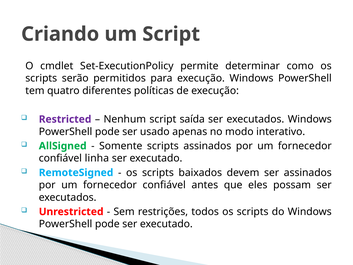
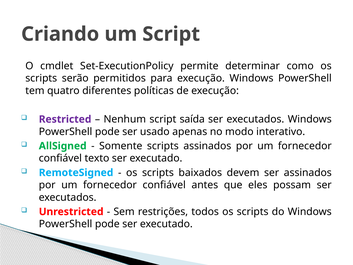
linha: linha -> texto (97, 158)
